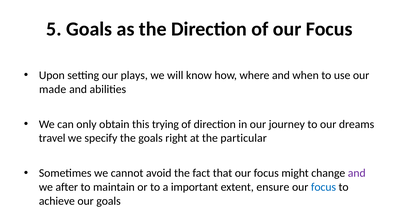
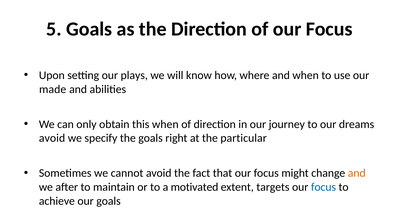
this trying: trying -> when (165, 124)
travel: travel -> avoid (52, 138)
and colour: purple -> orange (357, 173)
important: important -> motivated (195, 187)
ensure: ensure -> targets (273, 187)
